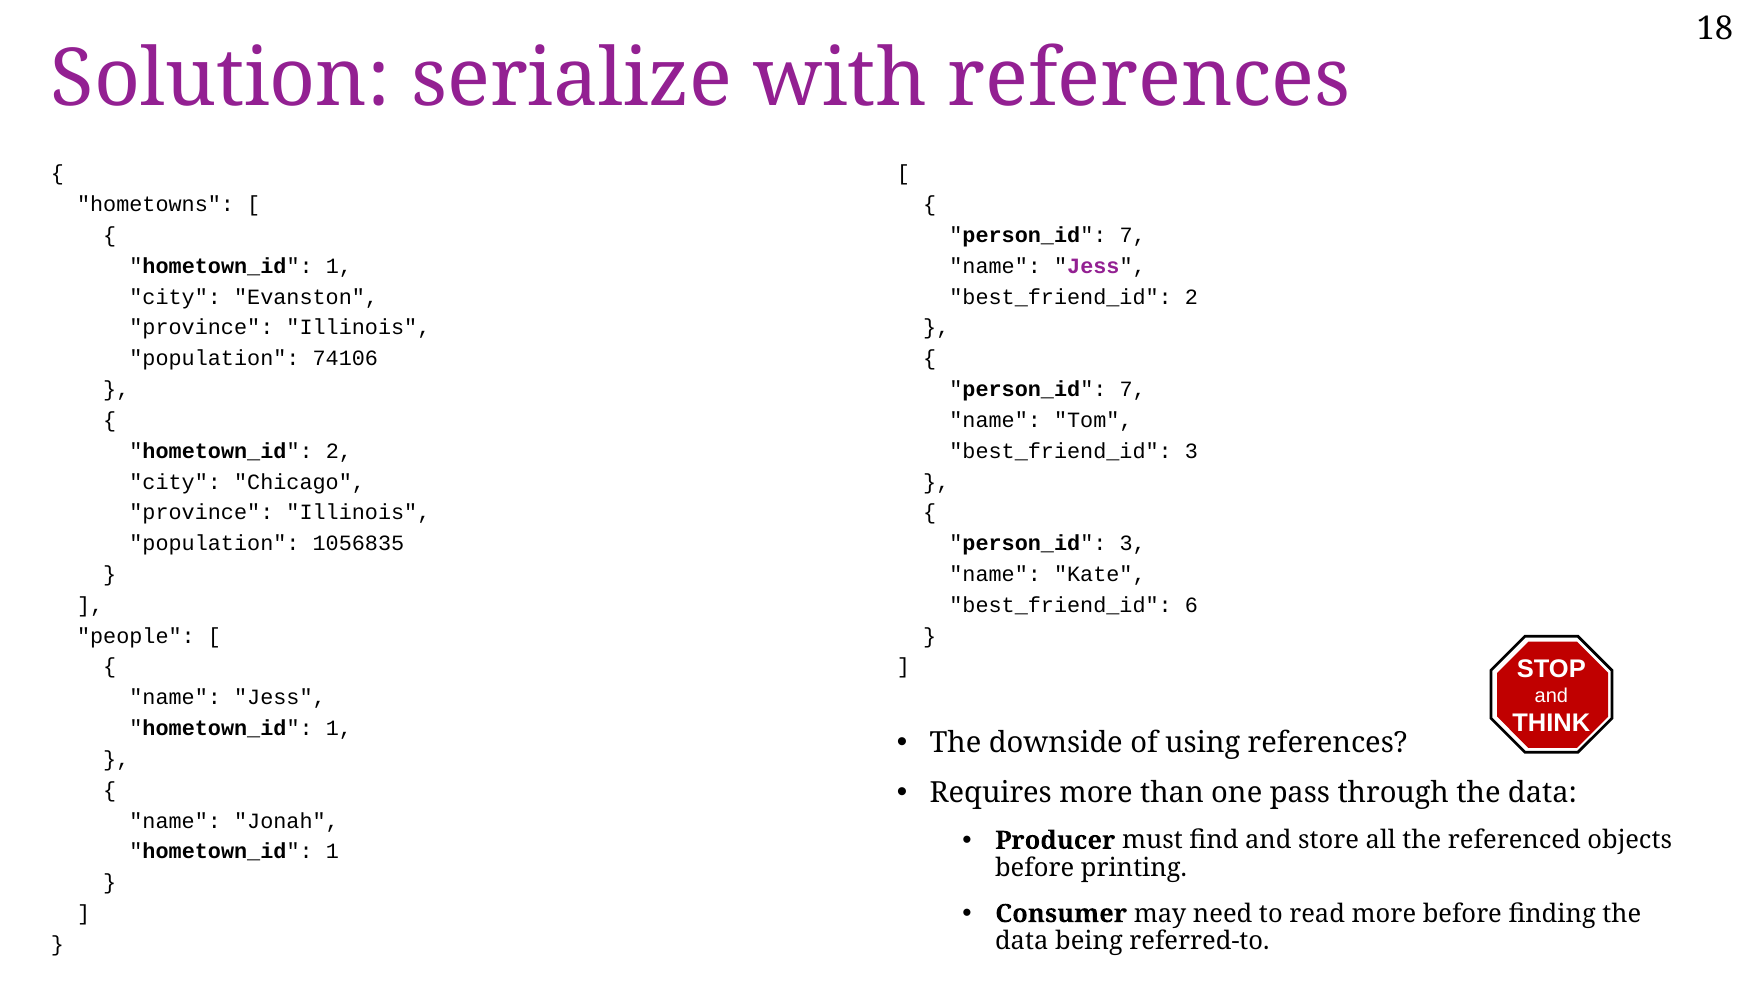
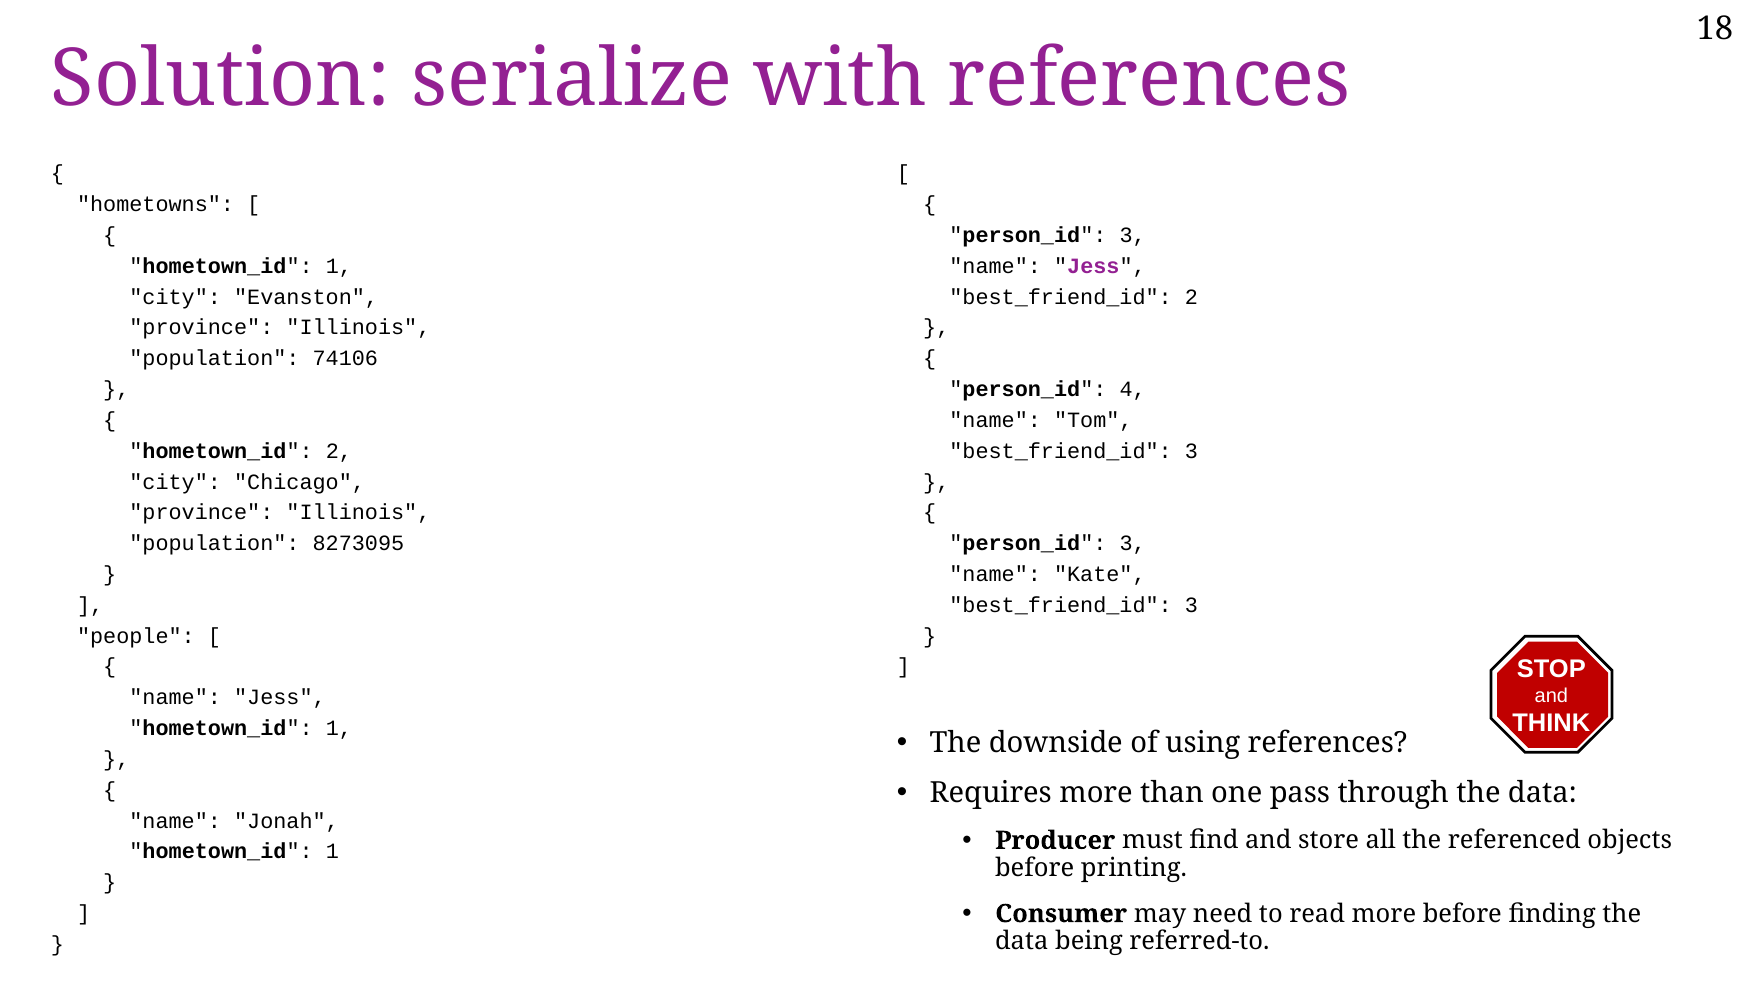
7: 7 -> 3 (1133, 235)
7: 7 -> 4 (1133, 389)
1056835: 1056835 -> 8273095 (358, 544)
6: 6 -> 3 (1191, 605)
